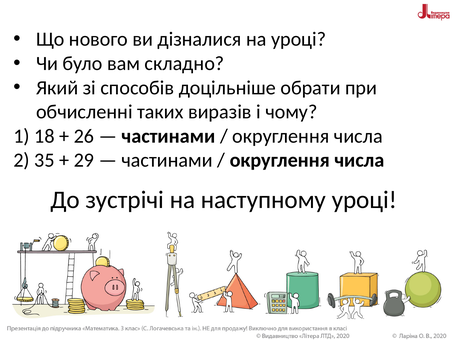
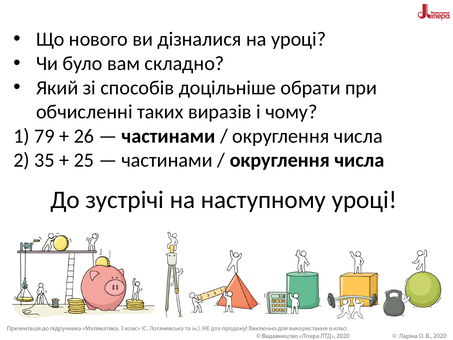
18: 18 -> 79 (44, 136)
29: 29 -> 25 (84, 160)
